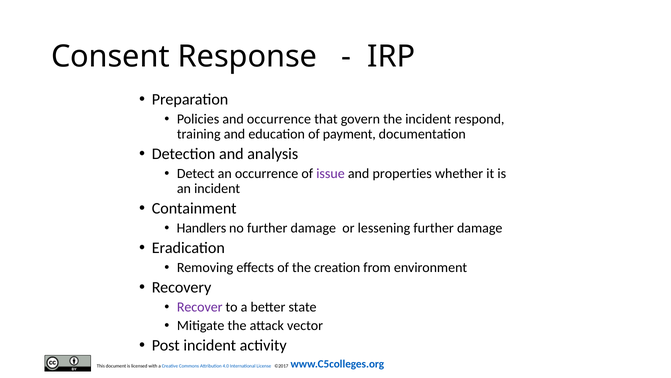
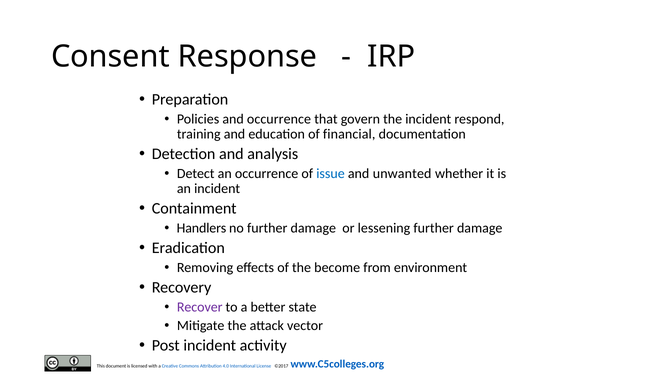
payment: payment -> financial (349, 134)
issue colour: purple -> blue (331, 173)
properties: properties -> unwanted (402, 173)
creation: creation -> become (337, 267)
